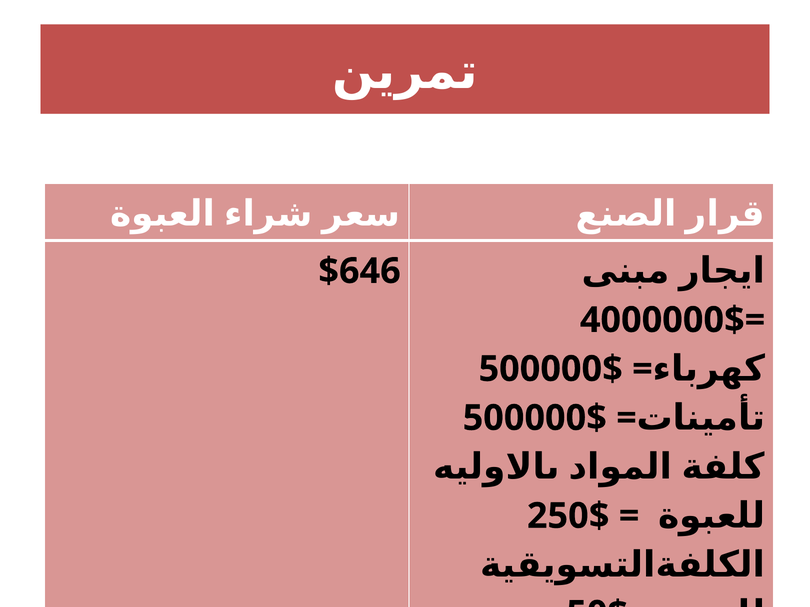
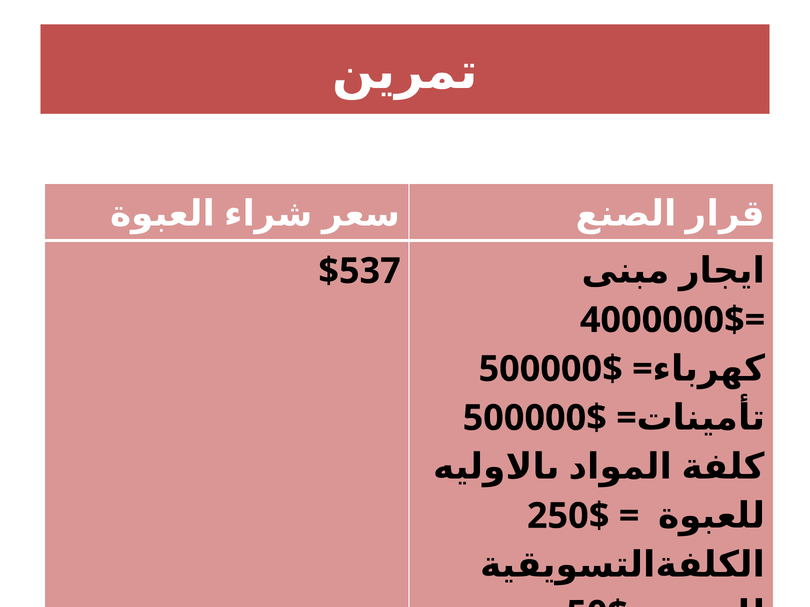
$646: $646 -> $537 (360, 271)
